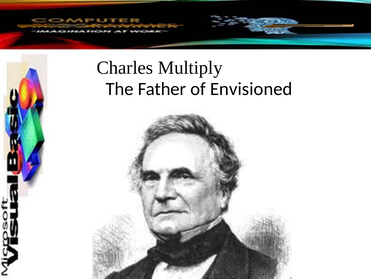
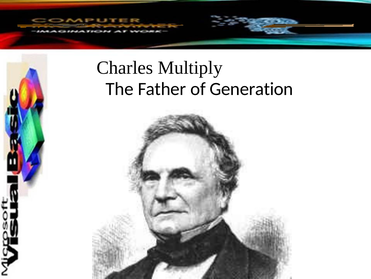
Envisioned: Envisioned -> Generation (251, 89)
